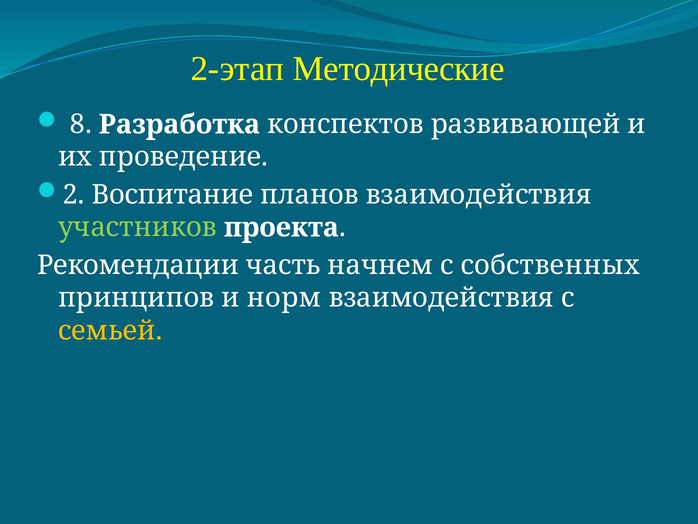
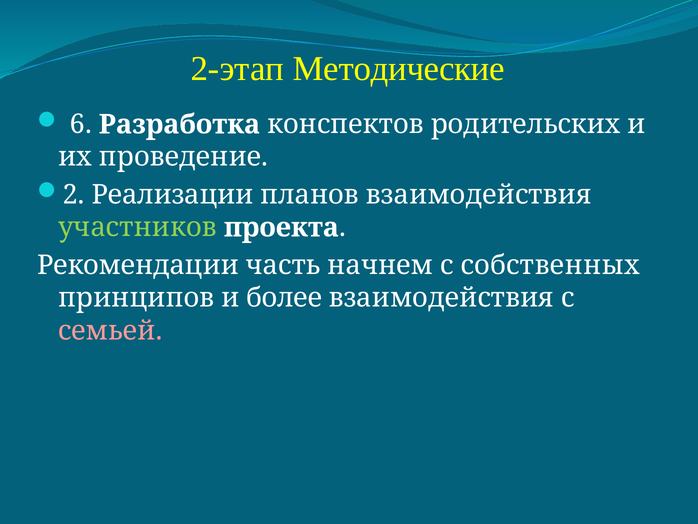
8: 8 -> 6 (81, 124)
развивающей: развивающей -> родительских (526, 124)
Воспитание: Воспитание -> Реализации (173, 195)
норм: норм -> более (284, 298)
семьей colour: yellow -> pink (110, 330)
